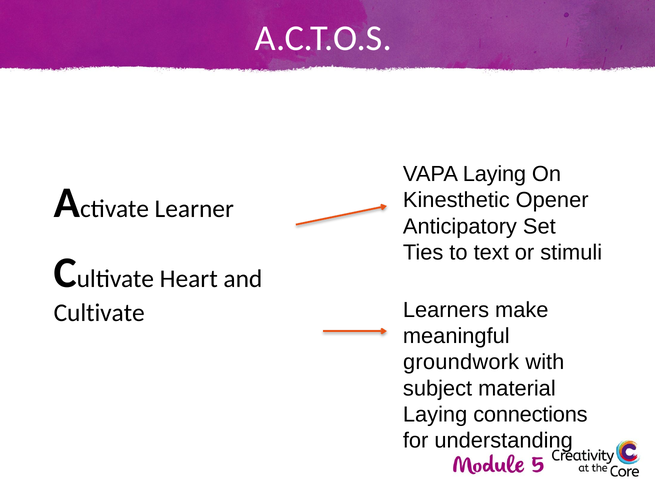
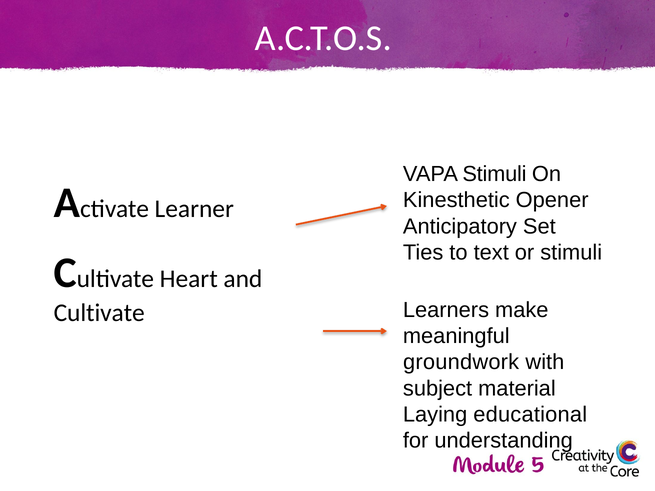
VAPA Laying: Laying -> Stimuli (494, 174)
connections: connections -> educational (530, 415)
